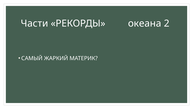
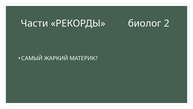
океана: океана -> биолог (145, 23)
